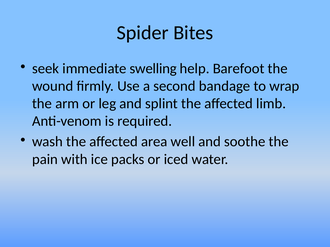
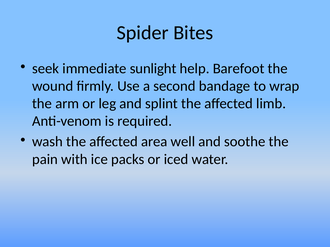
swelling: swelling -> sunlight (153, 69)
